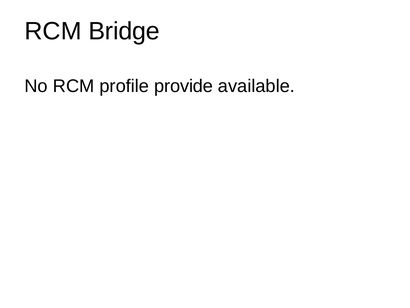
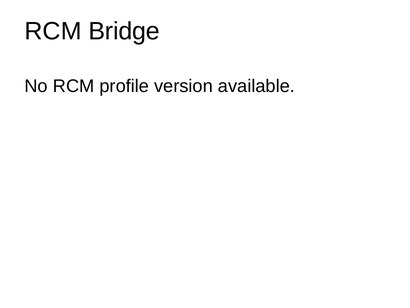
provide: provide -> version (184, 86)
